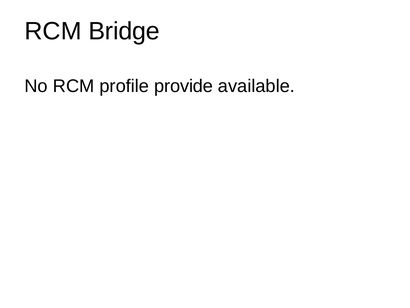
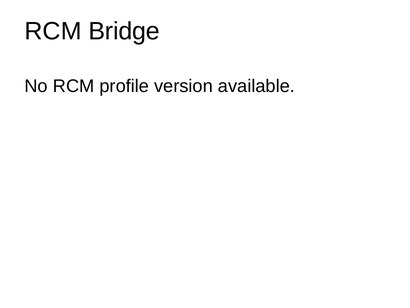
provide: provide -> version (184, 86)
